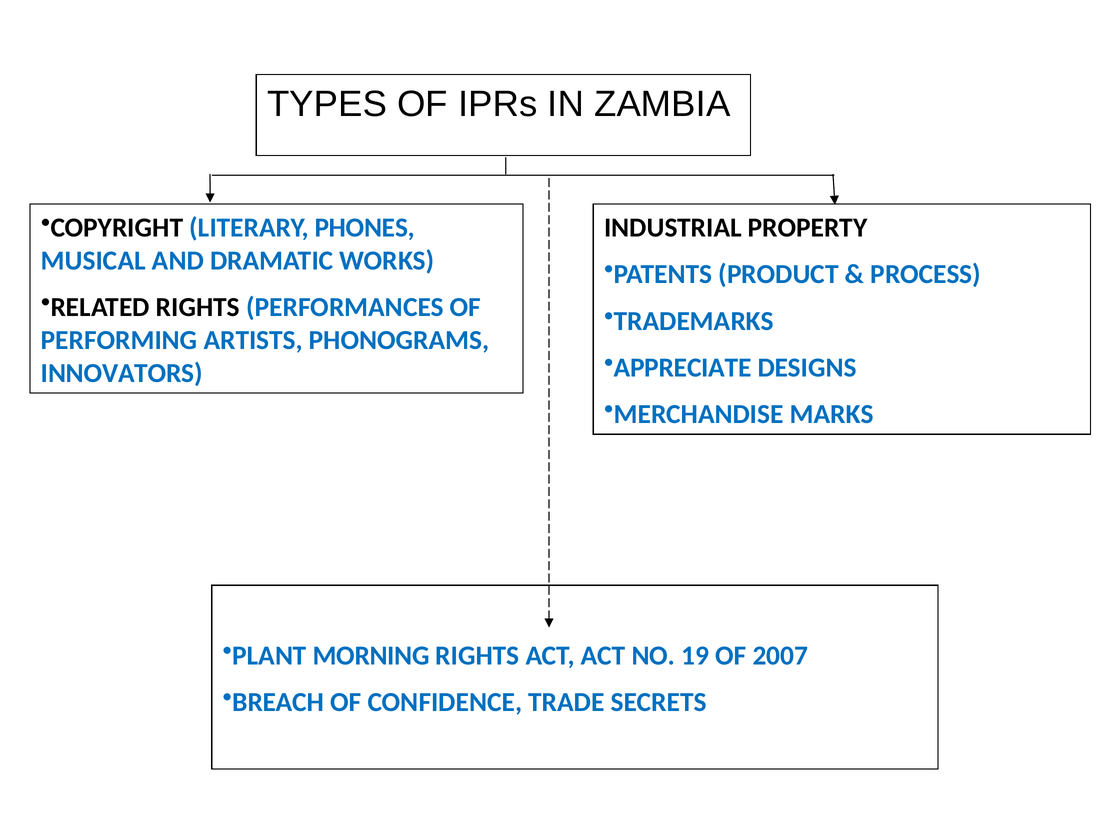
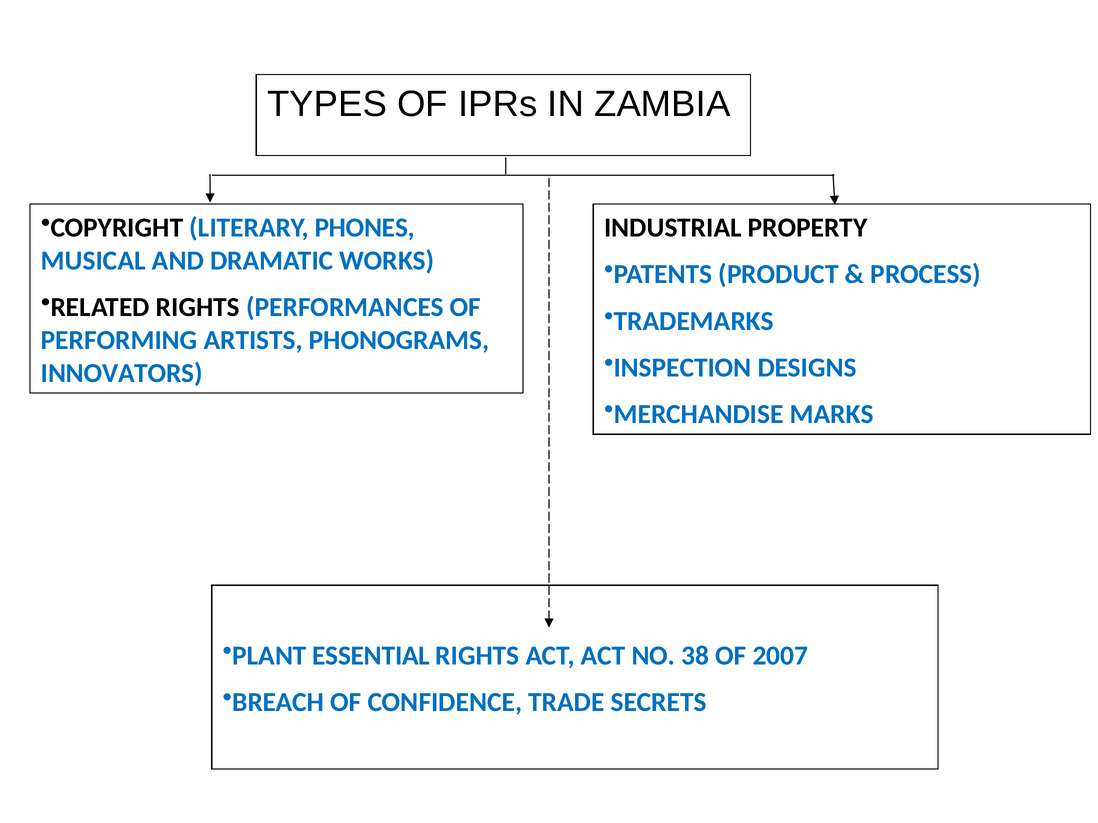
APPRECIATE: APPRECIATE -> INSPECTION (683, 368)
MORNING: MORNING -> ESSENTIAL (371, 656)
19: 19 -> 38 (695, 656)
